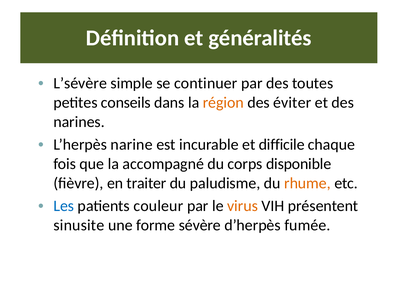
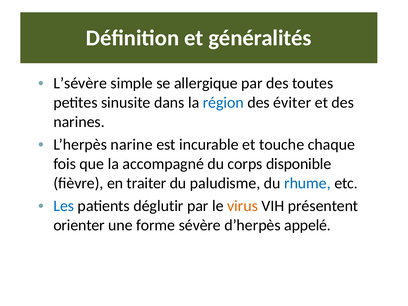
continuer: continuer -> allergique (206, 83)
conseils: conseils -> sinusite (126, 103)
région colour: orange -> blue (223, 103)
difficile: difficile -> touche (282, 145)
rhume colour: orange -> blue (307, 183)
couleur: couleur -> déglutir (158, 206)
sinusite: sinusite -> orienter (79, 225)
fumée: fumée -> appelé (308, 225)
